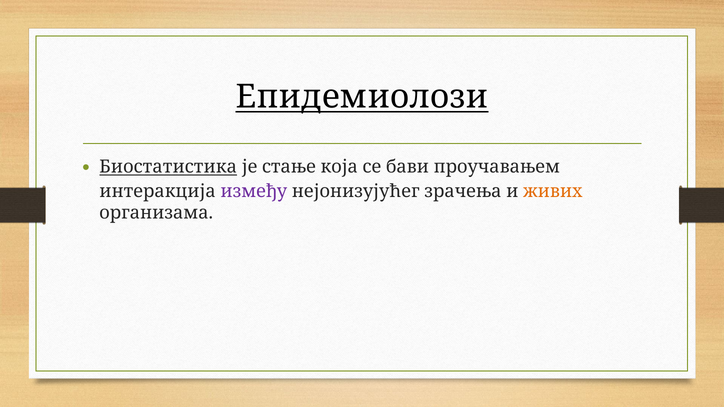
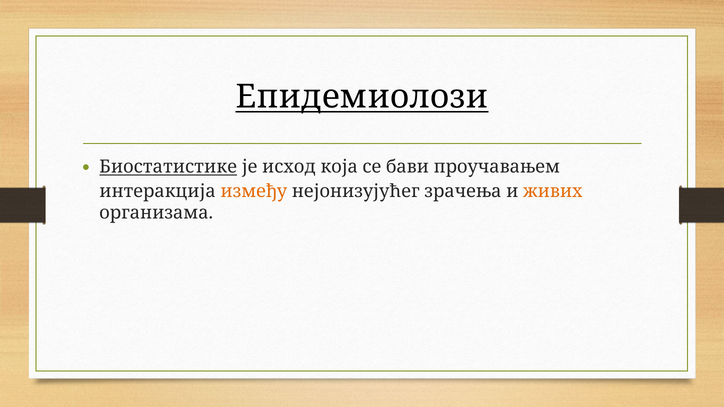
Биостатистика: Биостатистика -> Биостатистике (168, 167)
стање: стање -> исход (289, 167)
између colour: purple -> orange (254, 191)
